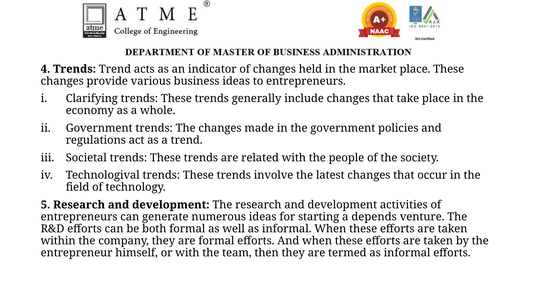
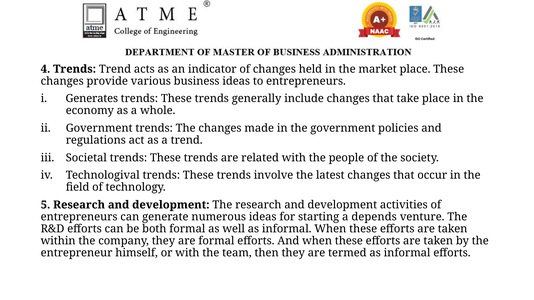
Clarifying: Clarifying -> Generates (92, 99)
